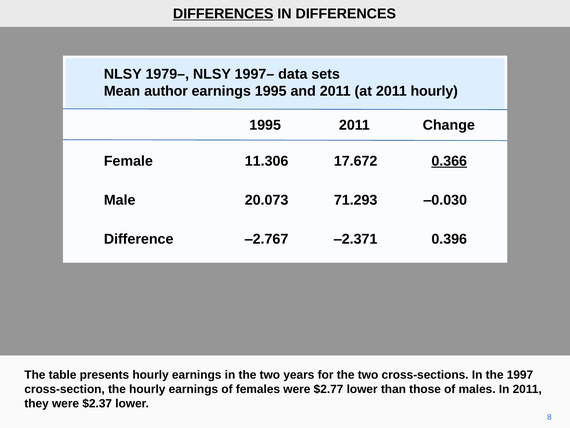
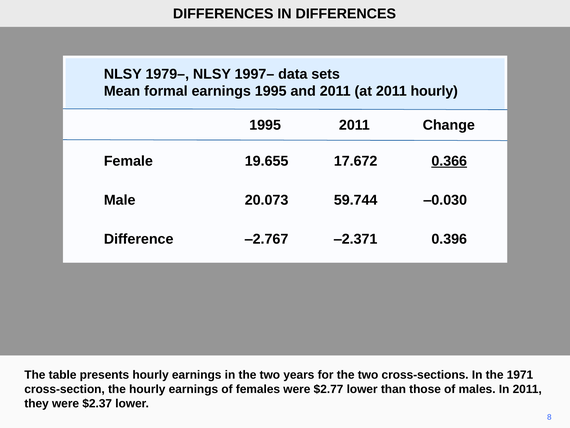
DIFFERENCES underline: present -> none (223, 14)
author: author -> formal (166, 91)
11.306: 11.306 -> 19.655 (267, 161)
71.293: 71.293 -> 59.744 (356, 200)
1997: 1997 -> 1971 (520, 375)
